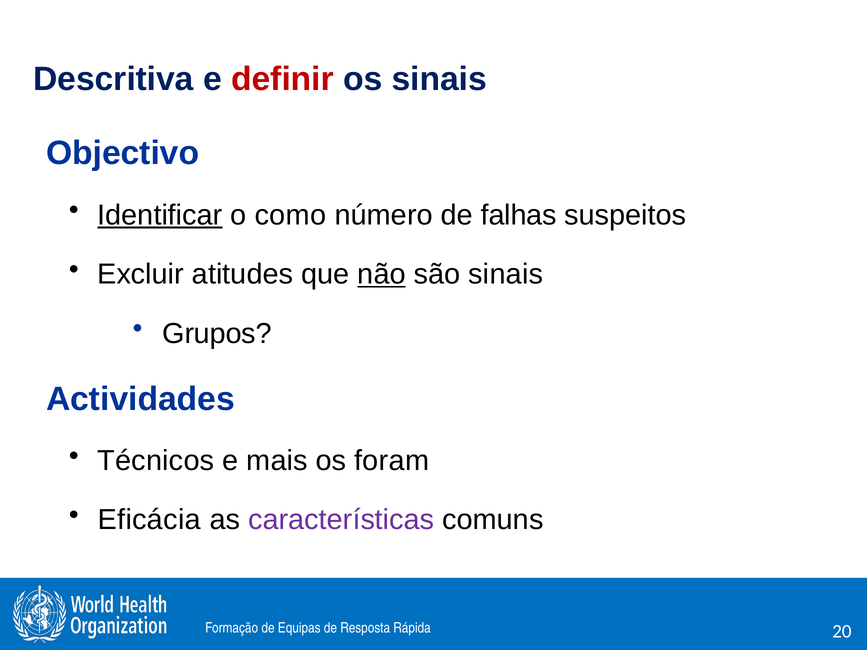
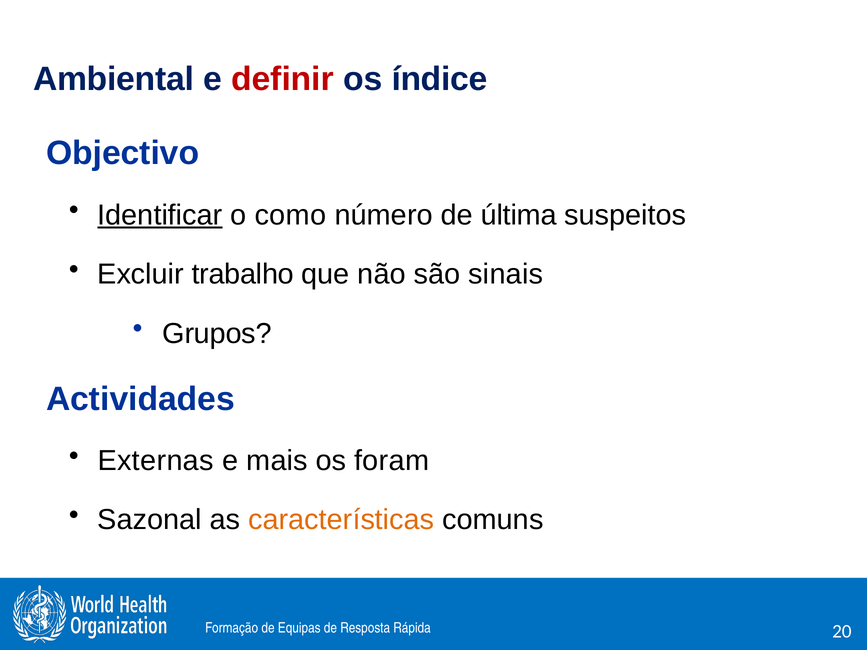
Descritiva: Descritiva -> Ambiental (114, 79)
os sinais: sinais -> índice (440, 79)
falhas: falhas -> última (519, 215)
atitudes: atitudes -> trabalho (243, 274)
não underline: present -> none (382, 274)
Técnicos: Técnicos -> Externas (156, 461)
Eficácia: Eficácia -> Sazonal (149, 520)
características colour: purple -> orange (341, 520)
